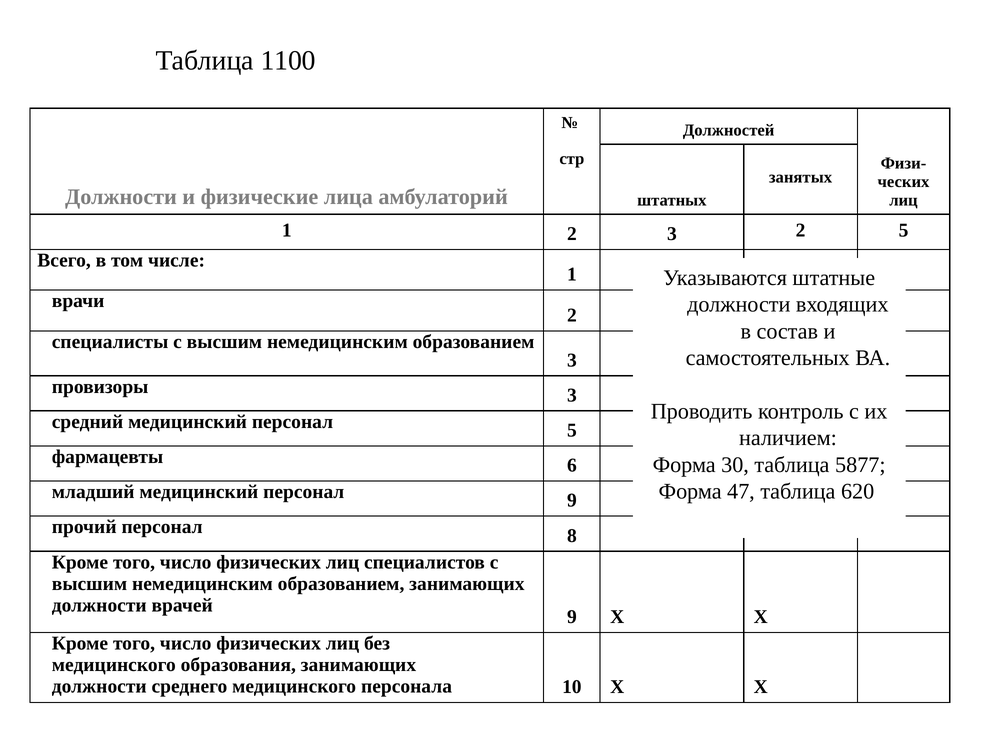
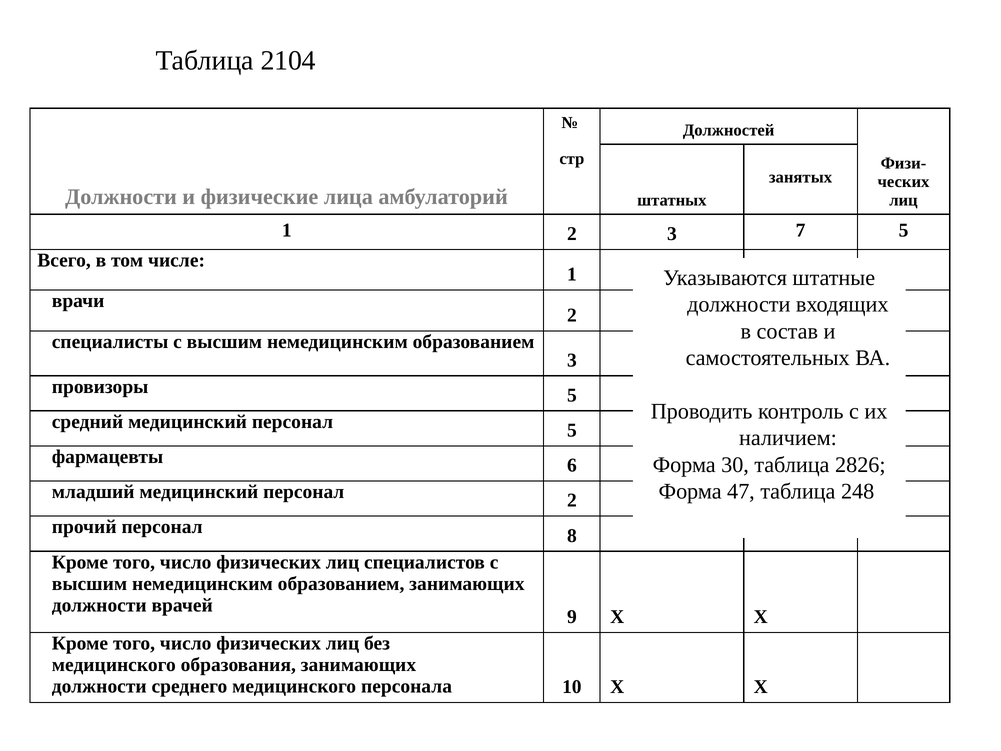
1100: 1100 -> 2104 (288, 61)
3 2: 2 -> 7 (801, 230)
провизоры 3: 3 -> 5 (572, 395)
5877: 5877 -> 2826 (860, 465)
620: 620 -> 248 (858, 491)
персонал 9: 9 -> 2 (572, 500)
